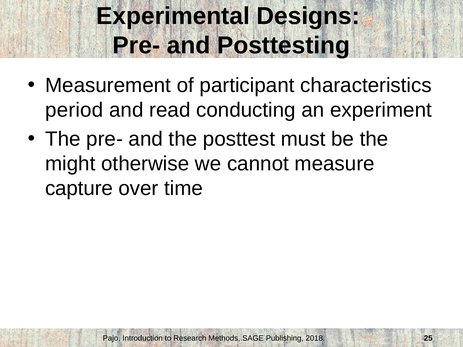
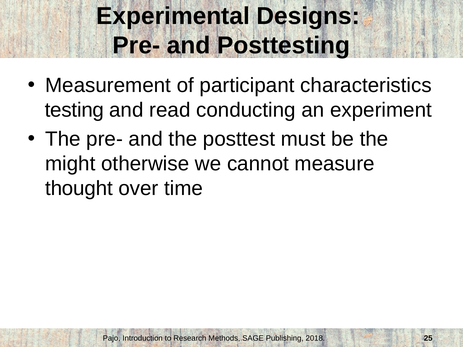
period: period -> testing (74, 110)
capture: capture -> thought (79, 189)
